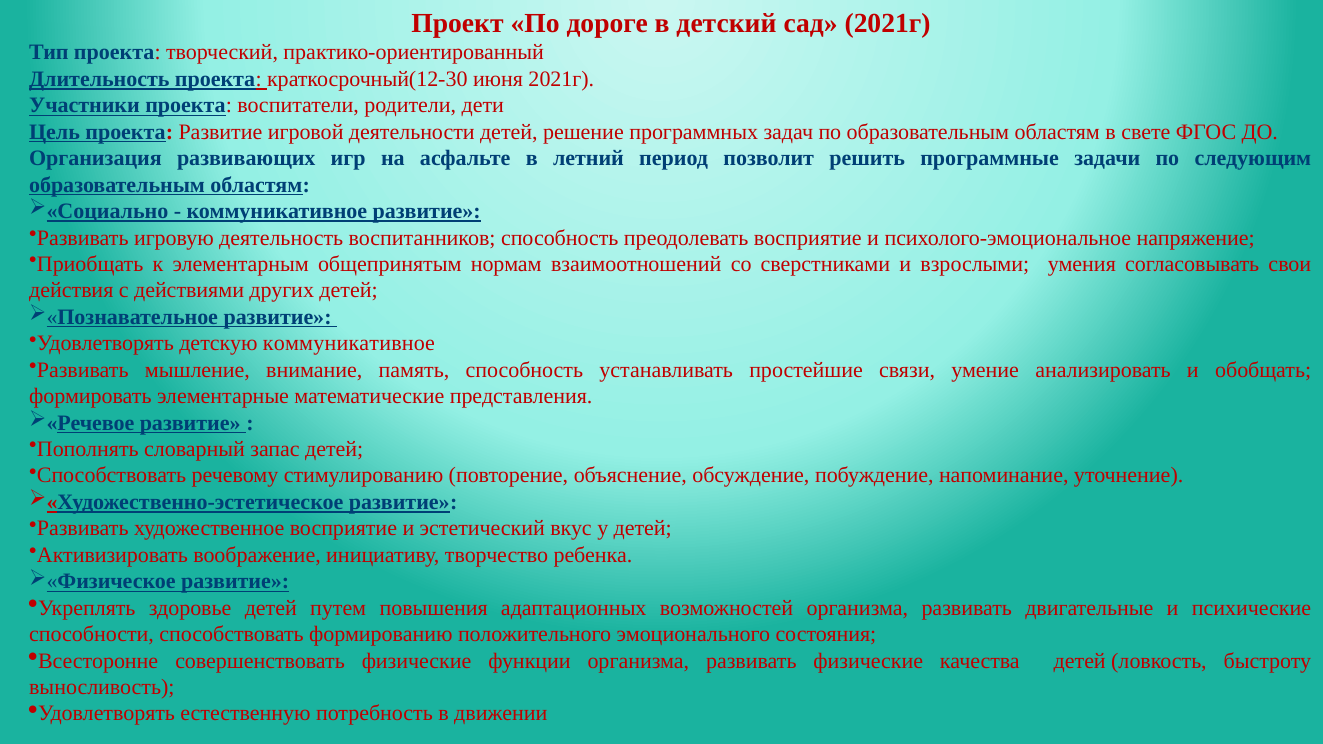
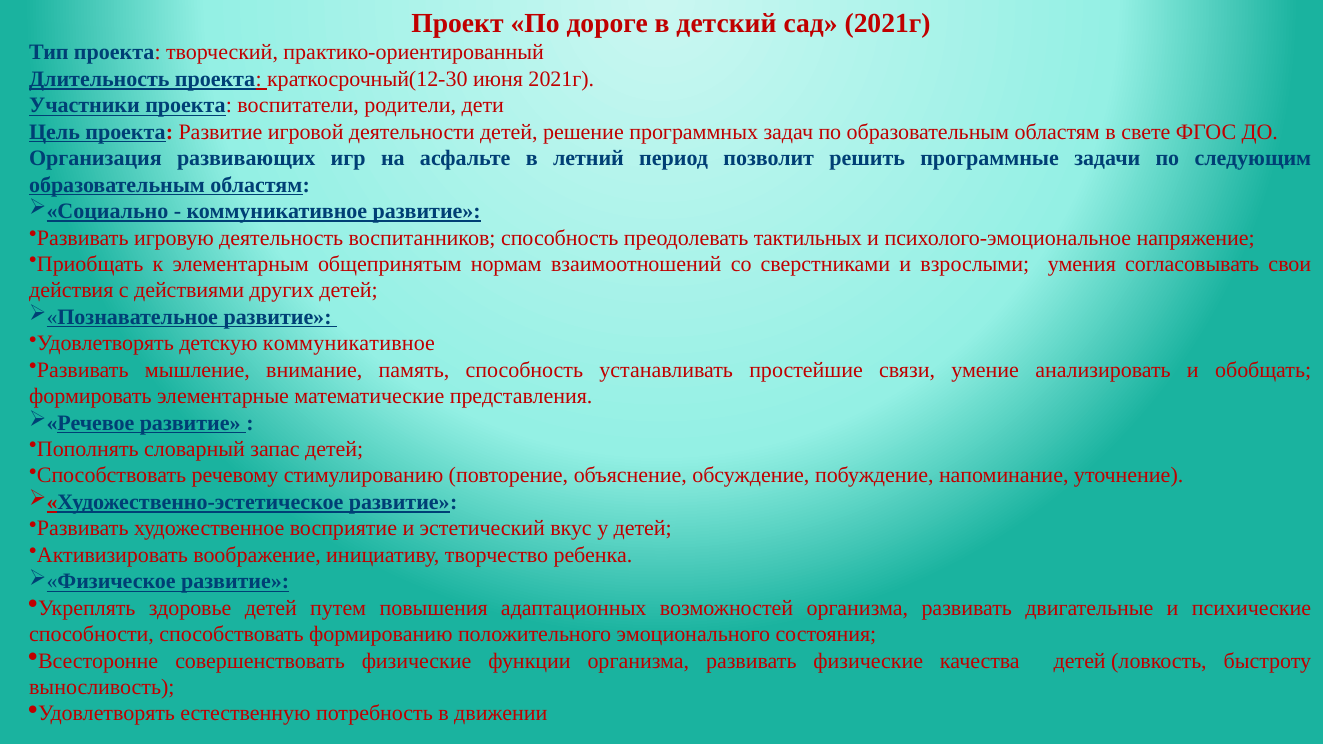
преодолевать восприятие: восприятие -> тактильных (808, 238)
